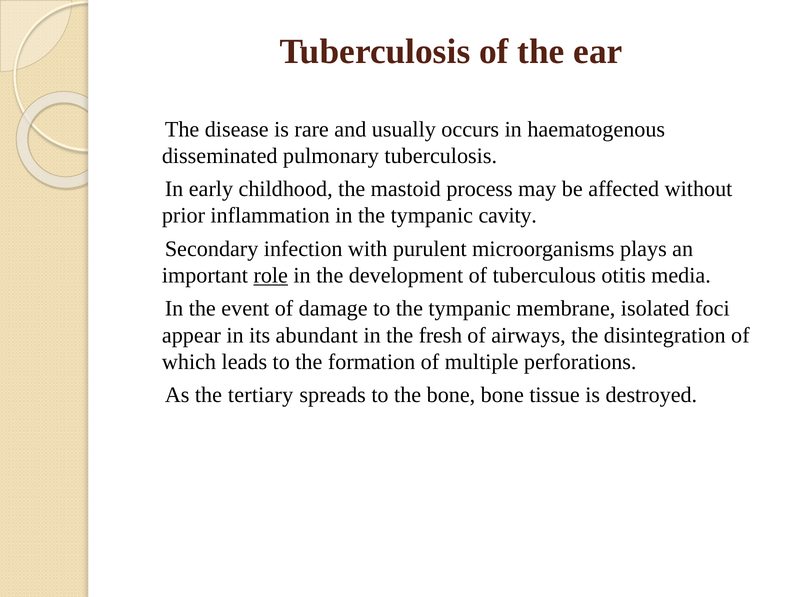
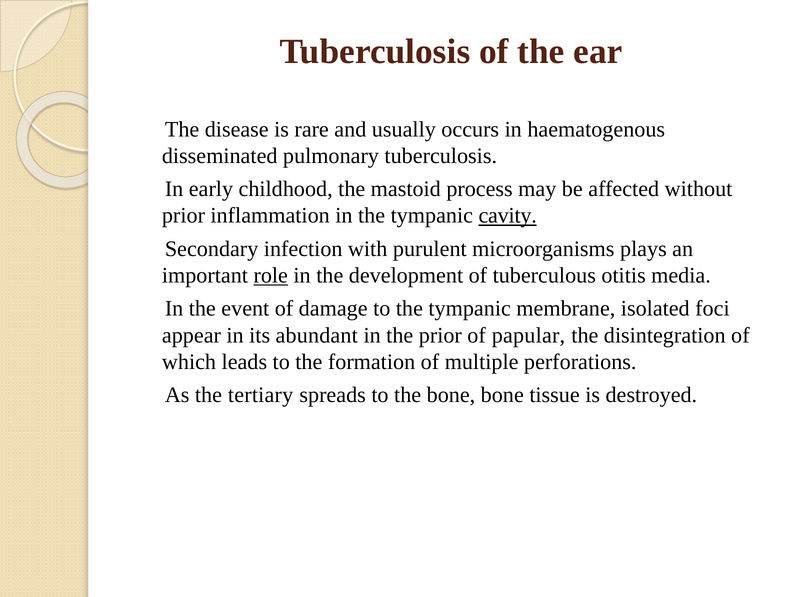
cavity underline: none -> present (508, 216)
the fresh: fresh -> prior (440, 335)
airways: airways -> papular (528, 335)
